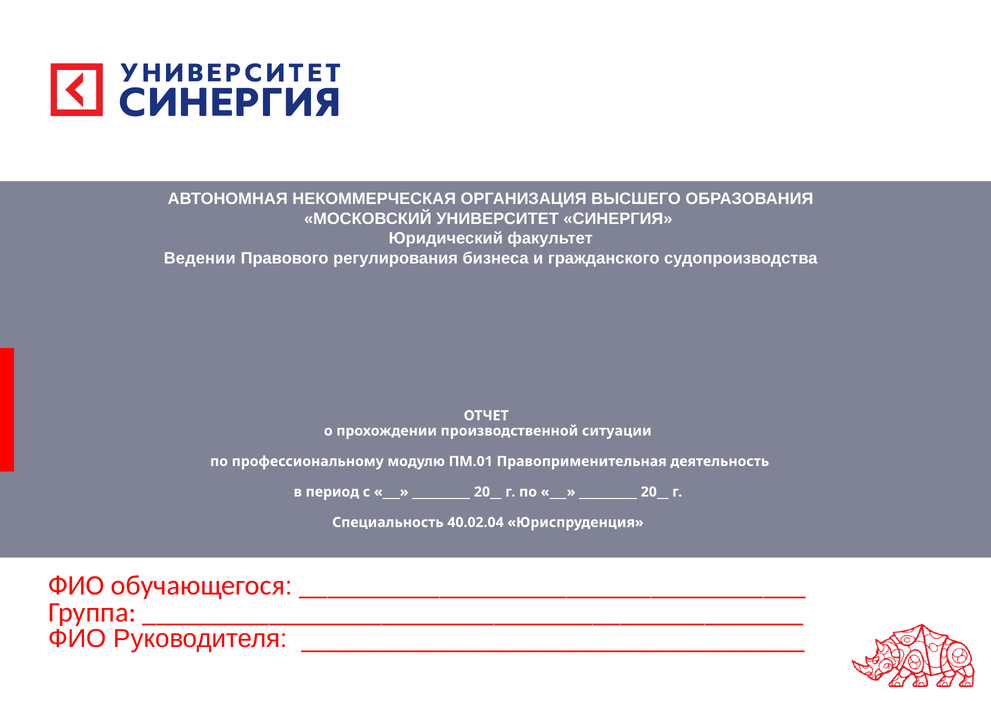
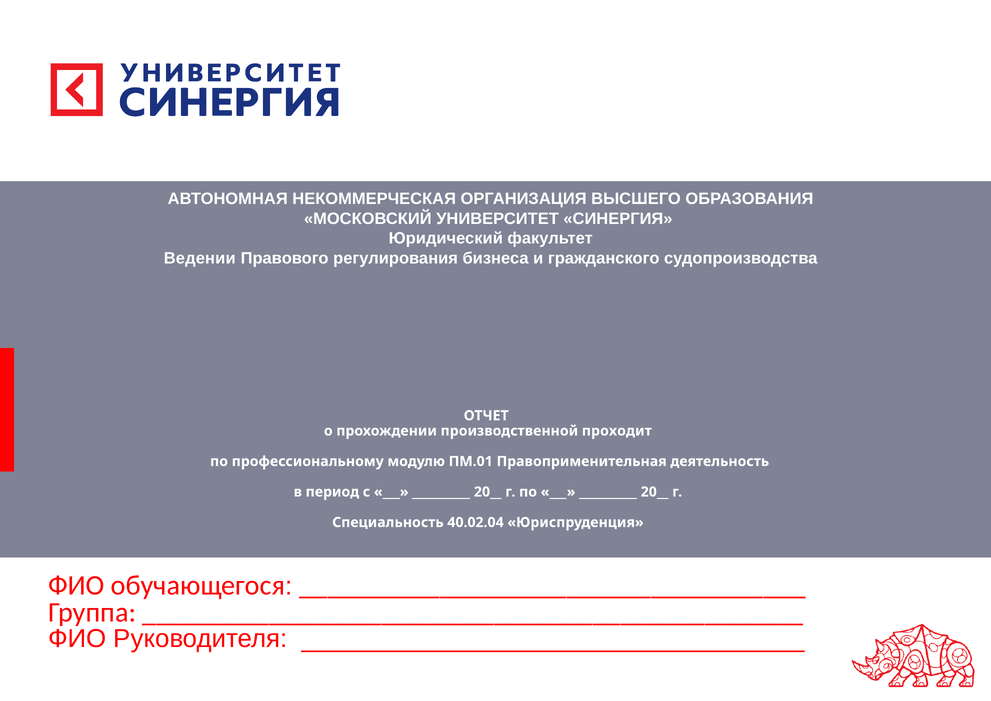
ситуации: ситуации -> проходит (617, 431)
